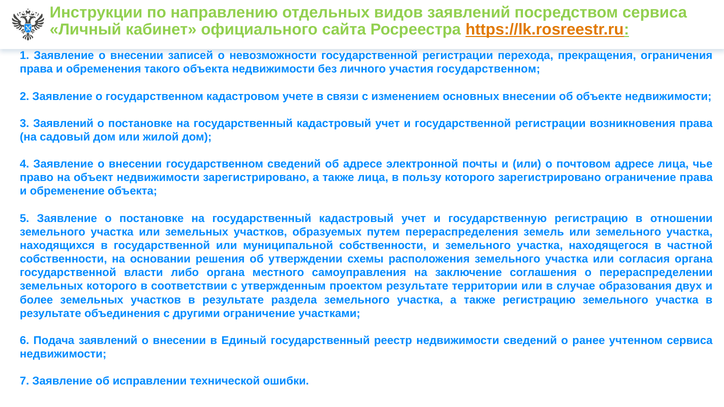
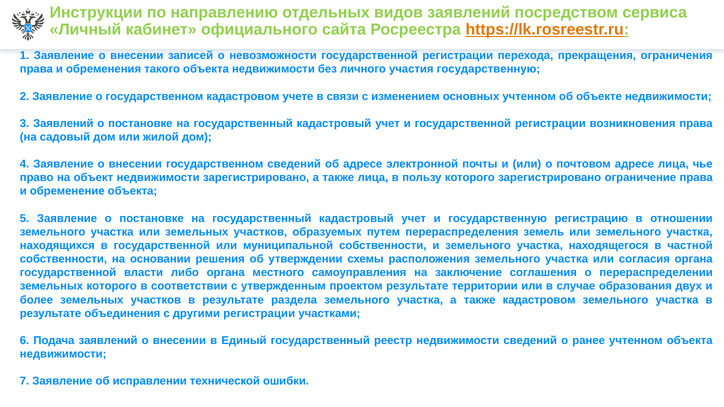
участия государственном: государственном -> государственную (488, 69)
основных внесении: внесении -> учтенном (529, 96)
также регистрацию: регистрацию -> кадастровом (539, 300)
другими ограничение: ограничение -> регистрации (259, 314)
учтенном сервиса: сервиса -> объекта (690, 341)
